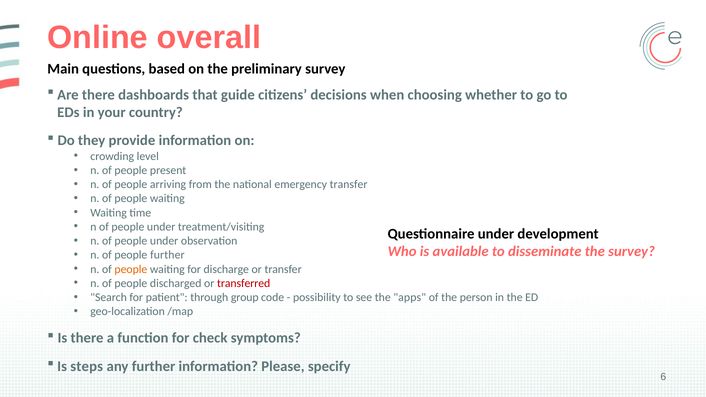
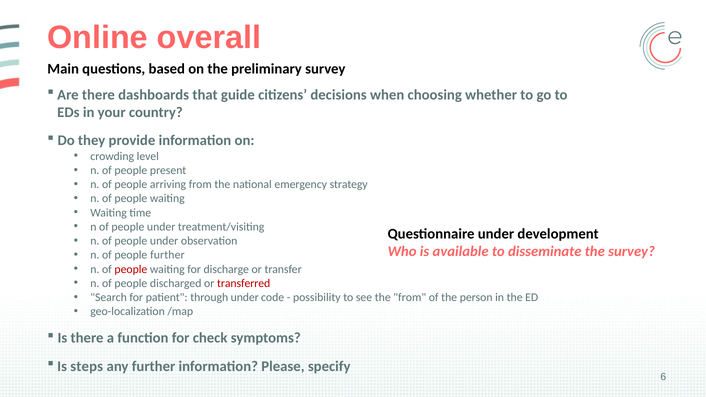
emergency transfer: transfer -> strategy (349, 185)
people colour: orange -> red (131, 269)
through group: group -> under (245, 297)
the apps: apps -> from (410, 297)
